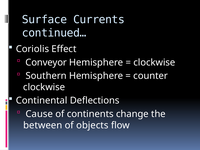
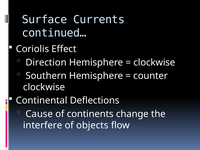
Conveyor: Conveyor -> Direction (46, 62)
between: between -> interfere (43, 125)
